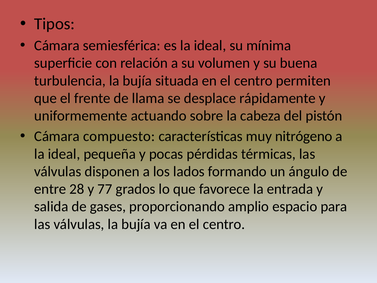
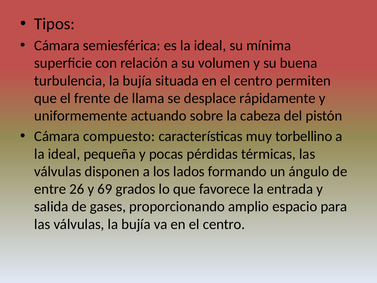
nitrógeno: nitrógeno -> torbellino (304, 136)
28: 28 -> 26 (77, 189)
77: 77 -> 69 (105, 189)
